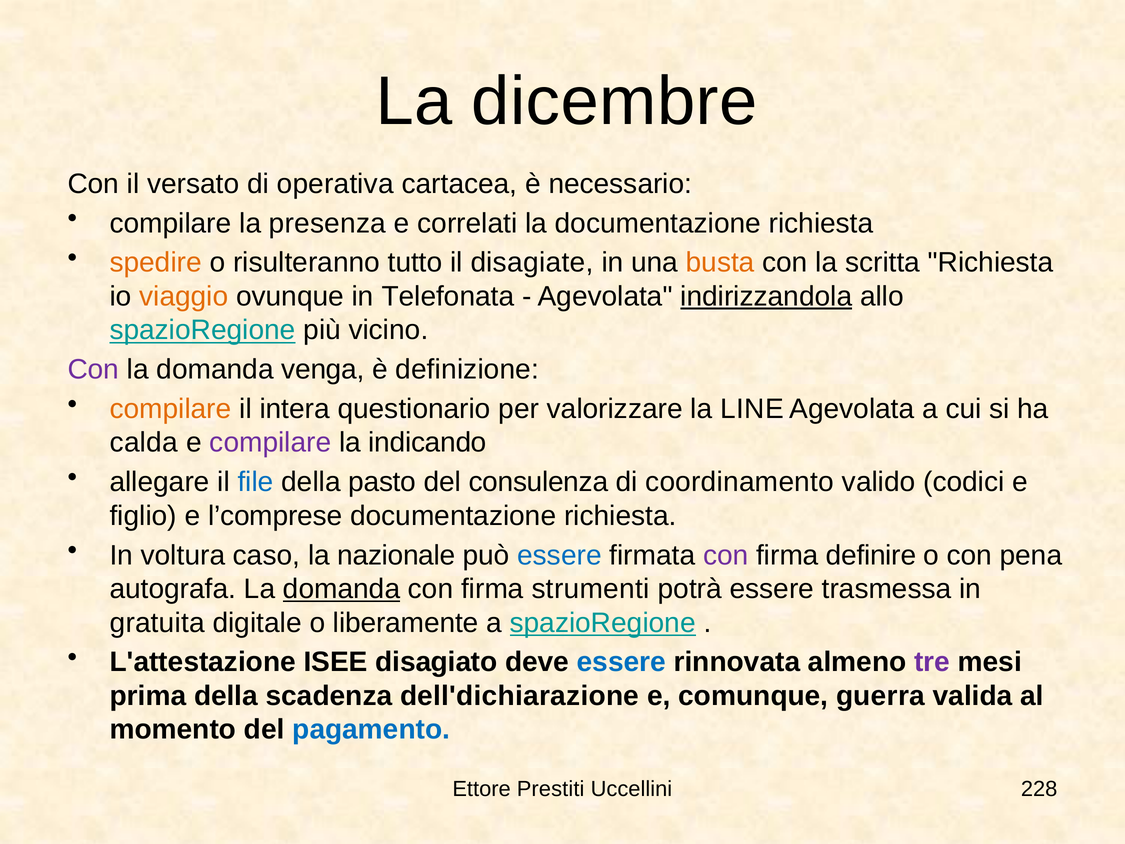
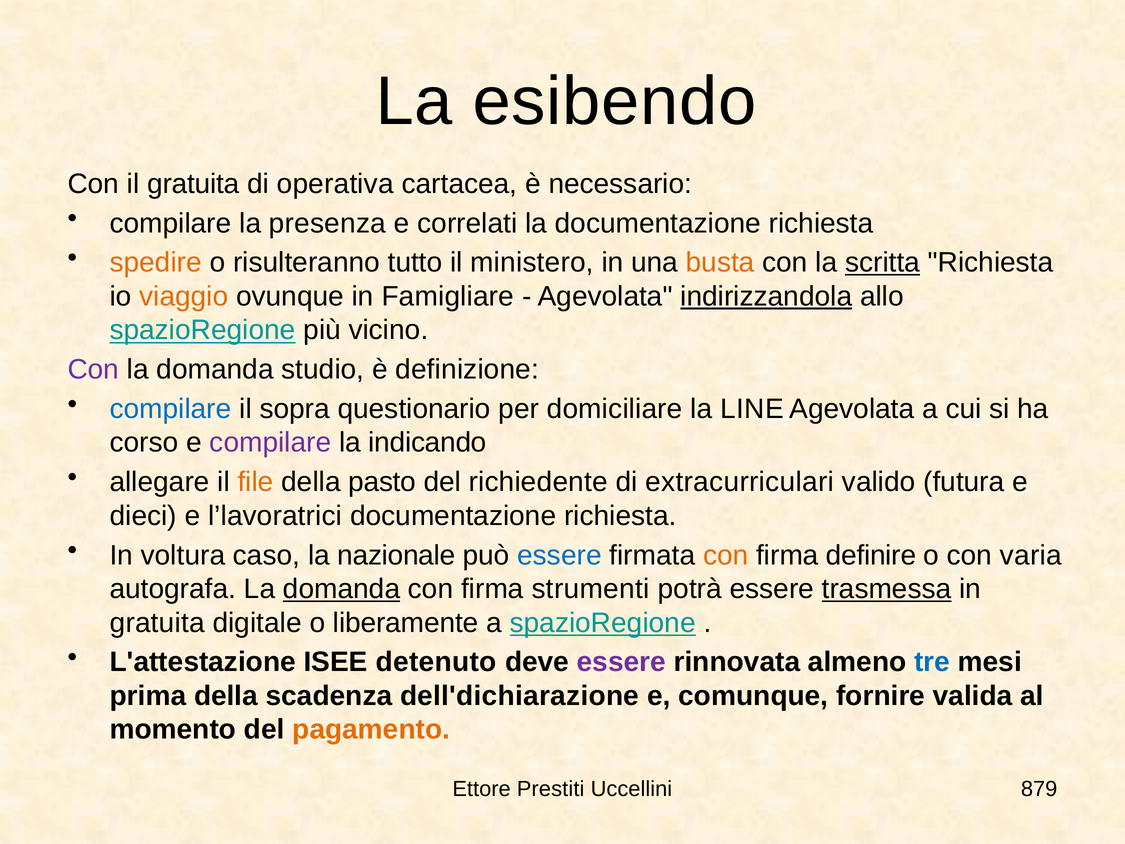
dicembre: dicembre -> esibendo (614, 101)
il versato: versato -> gratuita (193, 184)
disagiate: disagiate -> ministero (532, 263)
scritta underline: none -> present (883, 263)
Telefonata: Telefonata -> Famigliare (448, 296)
venga: venga -> studio (323, 369)
compilare colour: orange -> blue (171, 409)
intera: intera -> sopra (295, 409)
valorizzare: valorizzare -> domiciliare (615, 409)
calda: calda -> corso (144, 443)
file colour: blue -> orange (256, 482)
consulenza: consulenza -> richiedente (538, 482)
coordinamento: coordinamento -> extracurriculari (740, 482)
codici: codici -> futura (964, 482)
figlio: figlio -> dieci (143, 516)
l’comprese: l’comprese -> l’lavoratrici (275, 516)
con colour: purple -> orange (726, 555)
pena: pena -> varia (1031, 555)
trasmessa underline: none -> present (887, 589)
disagiato: disagiato -> detenuto (436, 662)
essere colour: blue -> purple (621, 662)
tre colour: purple -> blue (932, 662)
guerra: guerra -> fornire (881, 696)
pagamento colour: blue -> orange (371, 729)
228: 228 -> 879 (1039, 789)
